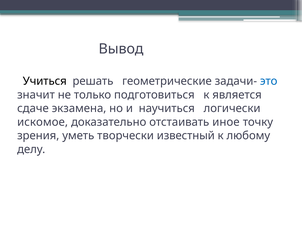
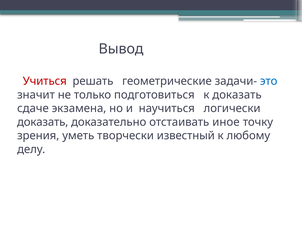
Учиться colour: black -> red (45, 81)
к является: является -> доказать (237, 95)
искомое: искомое -> доказать (43, 122)
